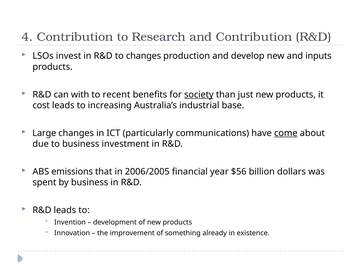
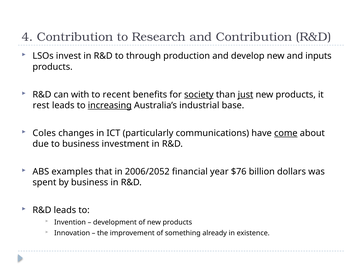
to changes: changes -> through (144, 56)
just underline: none -> present (246, 95)
cost: cost -> rest (41, 106)
increasing underline: none -> present (110, 106)
Large: Large -> Coles (44, 133)
emissions: emissions -> examples (72, 172)
2006/2005: 2006/2005 -> 2006/2052 (147, 172)
$56: $56 -> $76 (239, 172)
